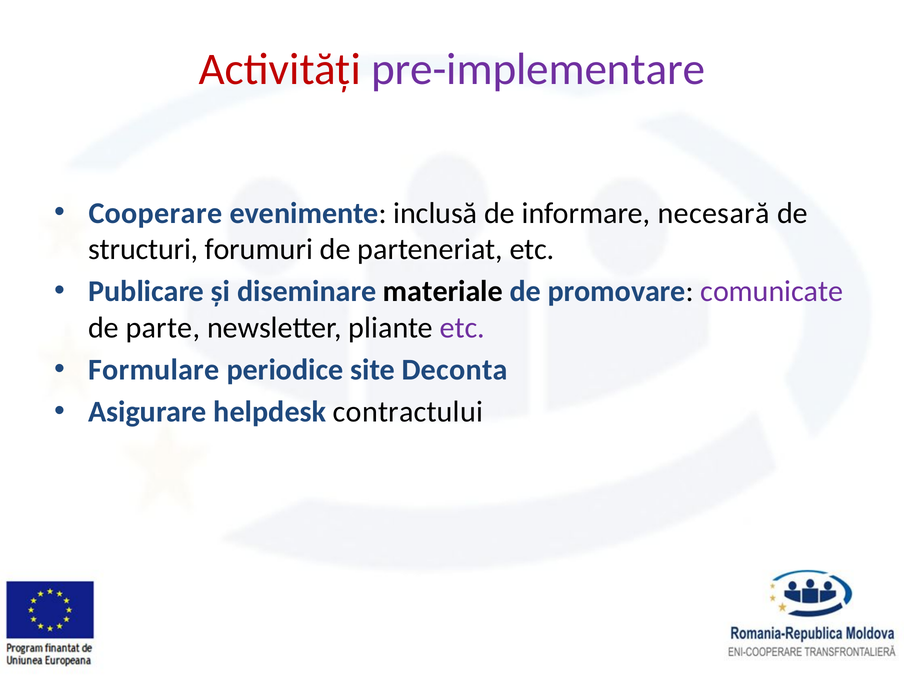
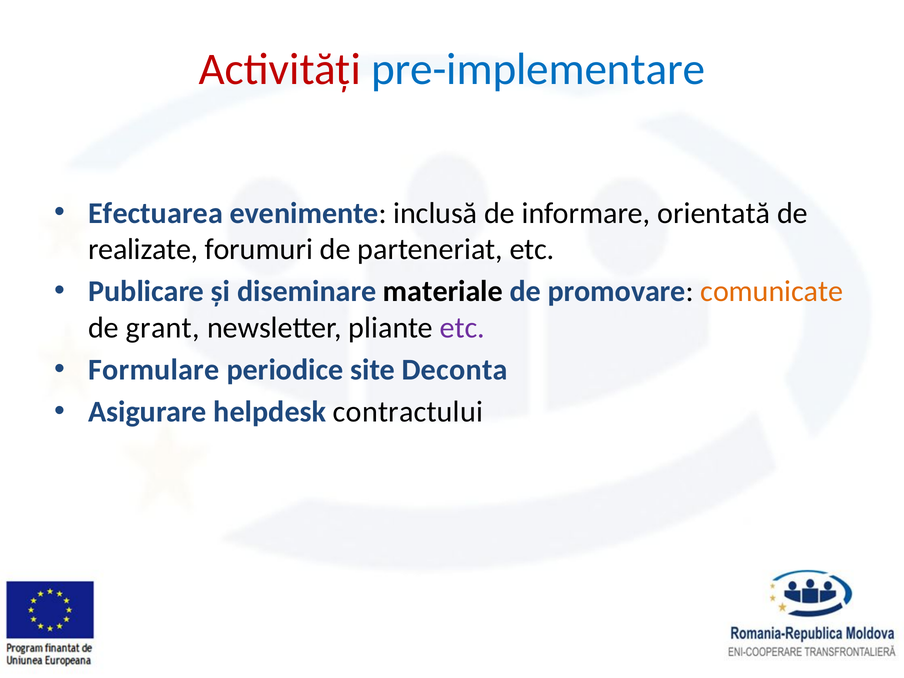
pre-implementare colour: purple -> blue (538, 69)
Cooperare: Cooperare -> Efectuarea (156, 213)
necesară: necesară -> orientată (714, 213)
structuri: structuri -> realizate (143, 249)
comunicate colour: purple -> orange (772, 291)
parte: parte -> grant (163, 328)
